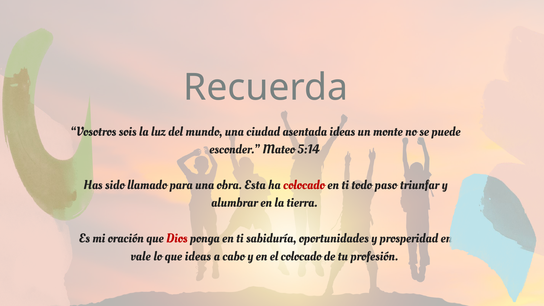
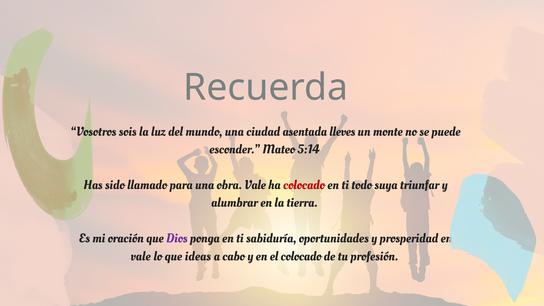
asentada ideas: ideas -> lleves (342, 131)
obra Esta: Esta -> Vale (255, 185)
paso: paso -> suya (386, 185)
Dios colour: red -> purple (177, 238)
